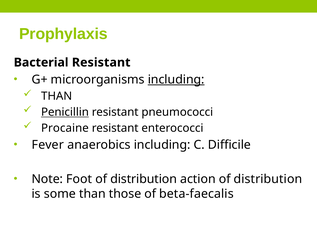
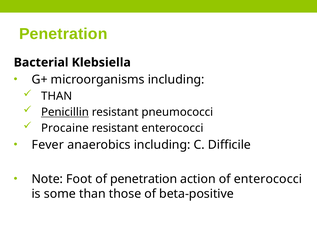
Prophylaxis: Prophylaxis -> Penetration (63, 34)
Bacterial Resistant: Resistant -> Klebsiella (101, 63)
including underline: present -> none (176, 80)
distribution: distribution -> penetration (144, 180)
action of distribution: distribution -> enterococci (268, 180)
beta-faecalis: beta-faecalis -> beta-positive (197, 195)
